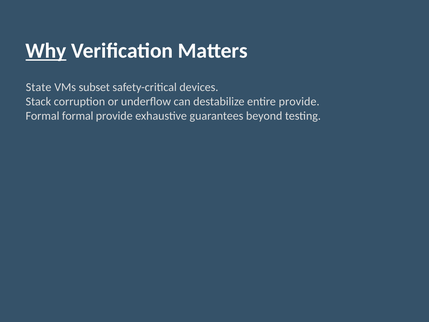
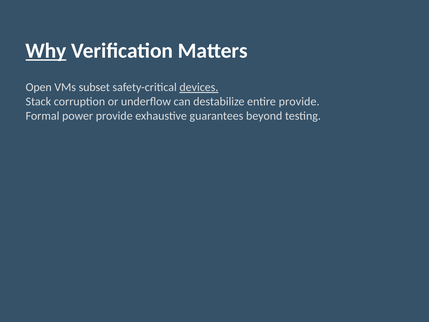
State: State -> Open (39, 87)
devices underline: none -> present (199, 87)
Formal formal: formal -> power (78, 116)
